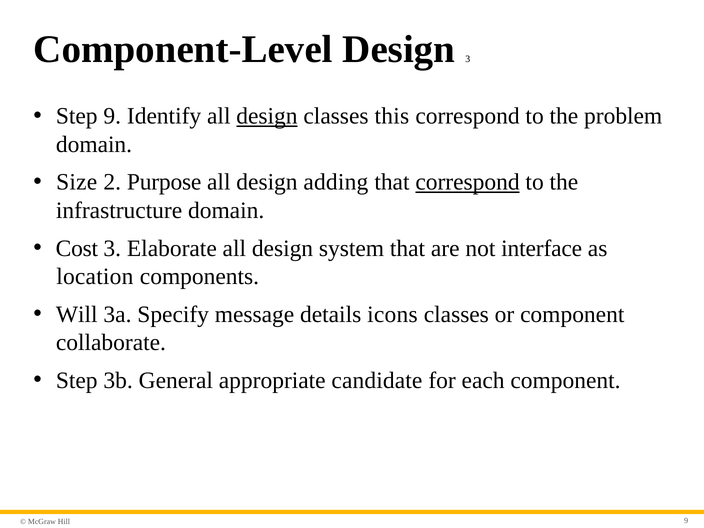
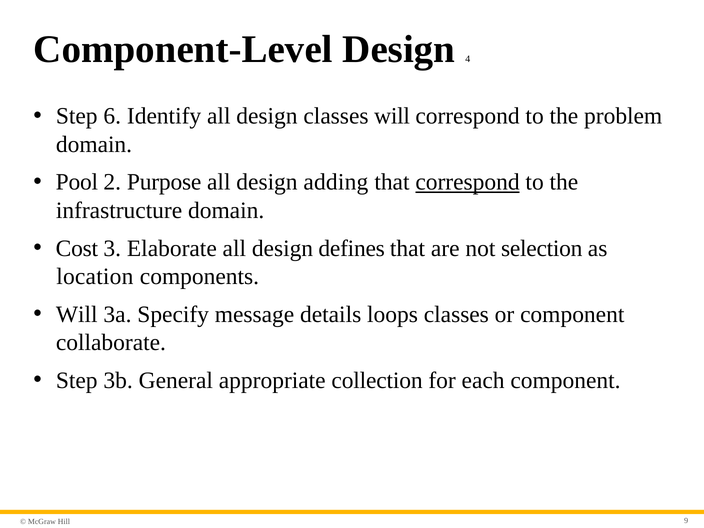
Design 3: 3 -> 4 (468, 59)
Step 9: 9 -> 6 (112, 116)
design underline: present -> none (267, 116)
classes this: this -> will (392, 116)
Size: Size -> Pool (77, 182)
system: system -> defines (352, 248)
interface: interface -> selection (542, 248)
icons: icons -> loops (393, 314)
candidate: candidate -> collection (377, 381)
